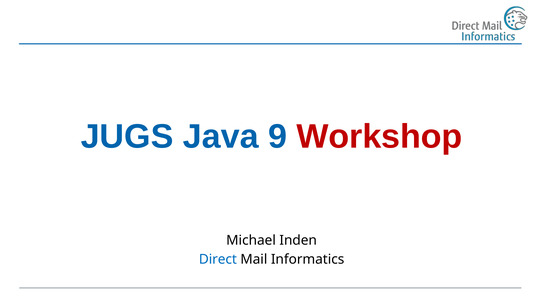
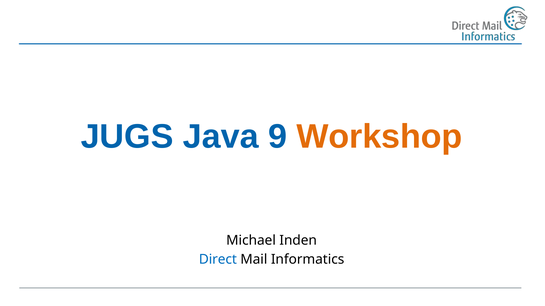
Workshop colour: red -> orange (379, 137)
